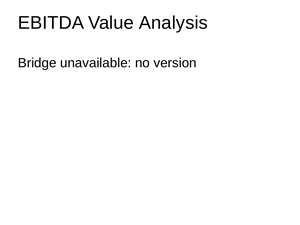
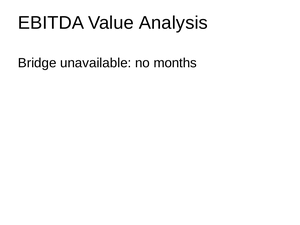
version: version -> months (175, 63)
